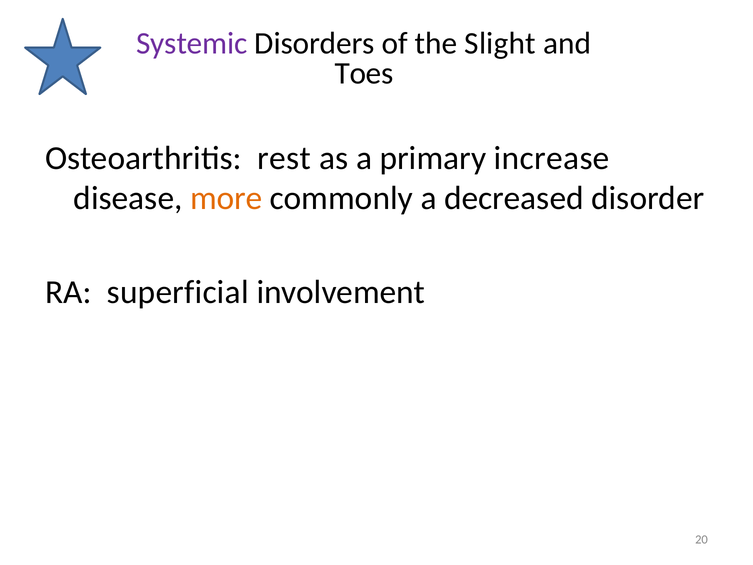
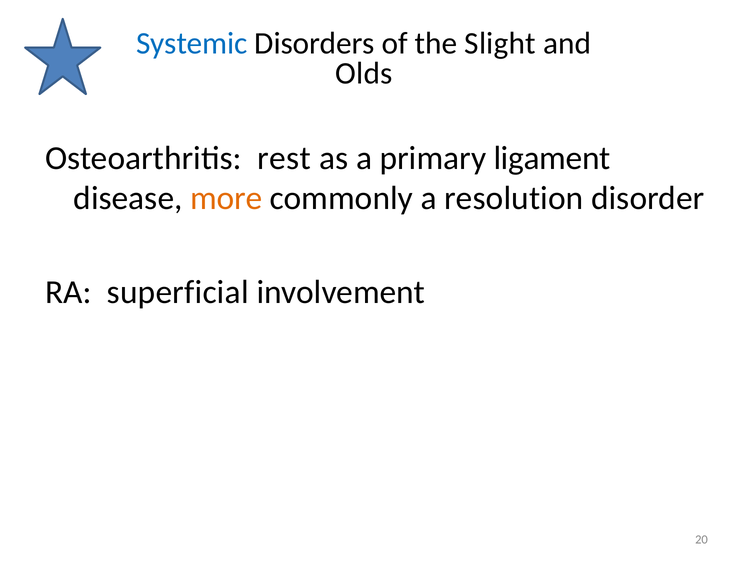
Systemic colour: purple -> blue (192, 43)
Toes: Toes -> Olds (364, 73)
increase: increase -> ligament (552, 158)
decreased: decreased -> resolution (514, 198)
